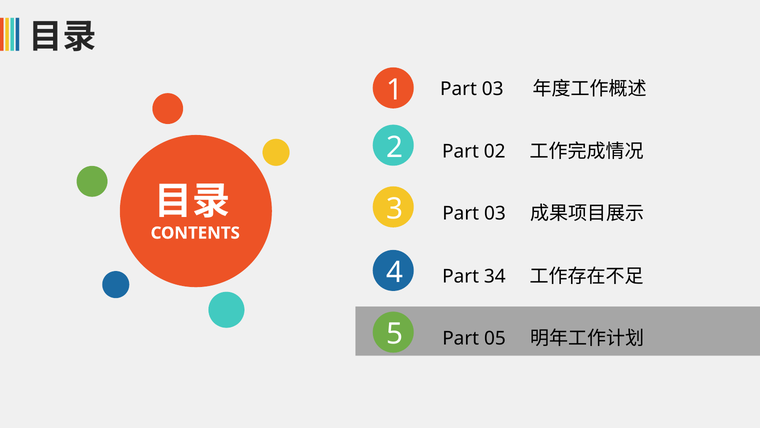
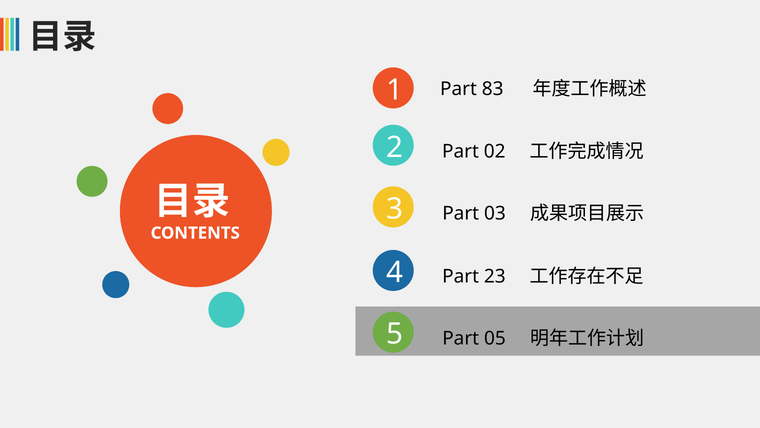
03: 03 -> 83 (493, 89)
34: 34 -> 23 (495, 276)
